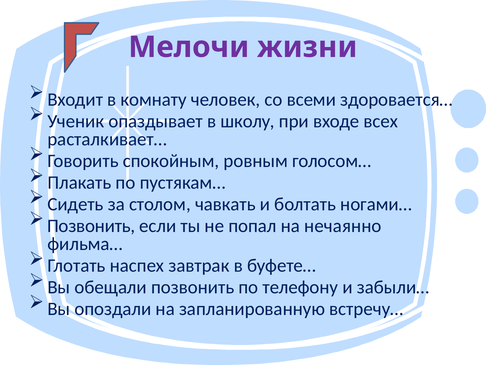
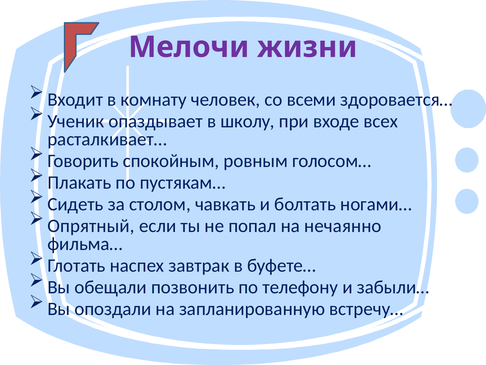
Позвонить: Позвонить -> Опрятный (91, 226)
